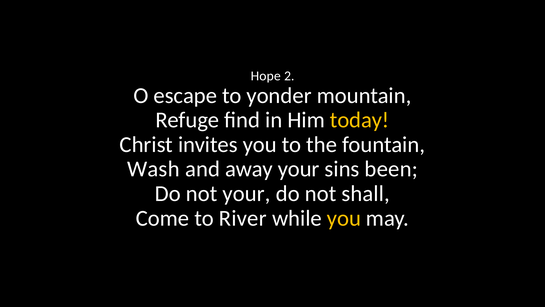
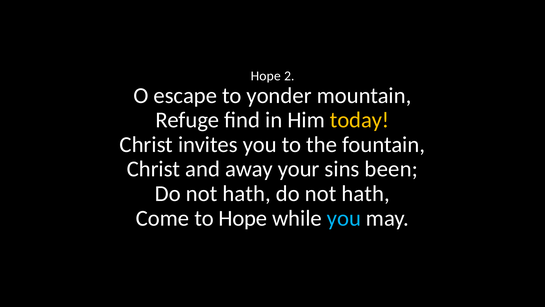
Wash: Wash -> Christ (153, 169)
your: your -> hath (247, 193)
shall: shall -> hath (366, 193)
to River: River -> Hope (243, 218)
you colour: yellow -> light blue (344, 218)
